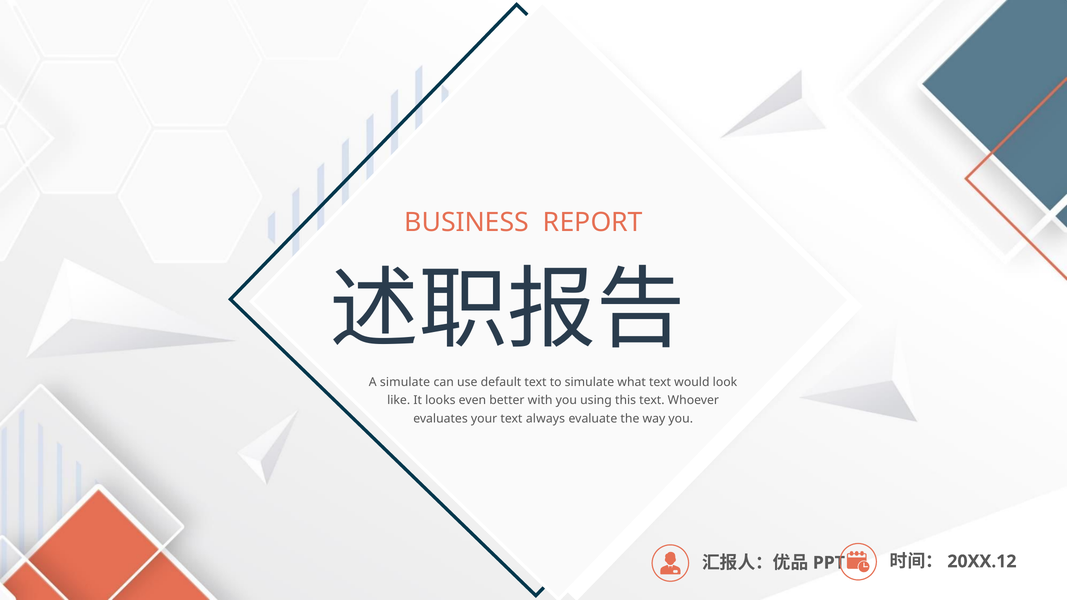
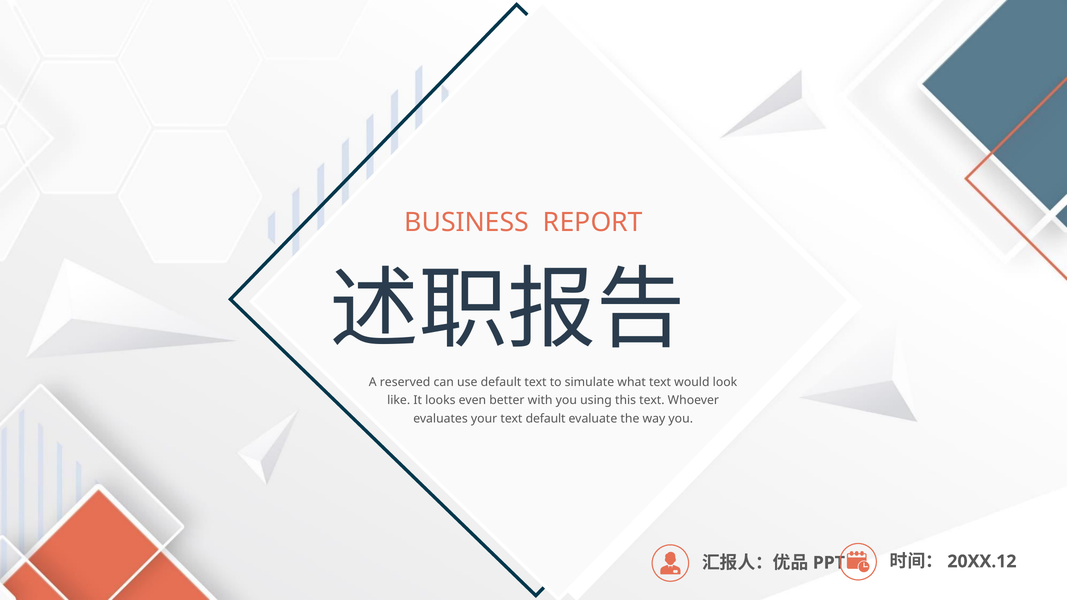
A simulate: simulate -> reserved (405, 382)
text always: always -> default (546, 419)
